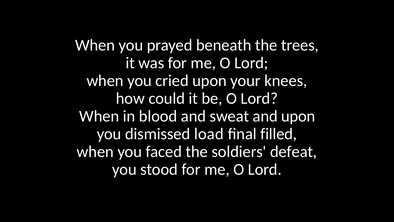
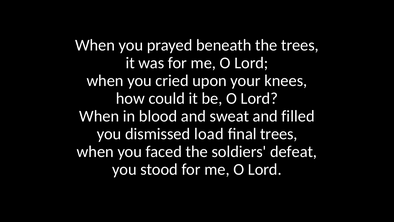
and upon: upon -> filled (298, 116)
final filled: filled -> trees (279, 134)
